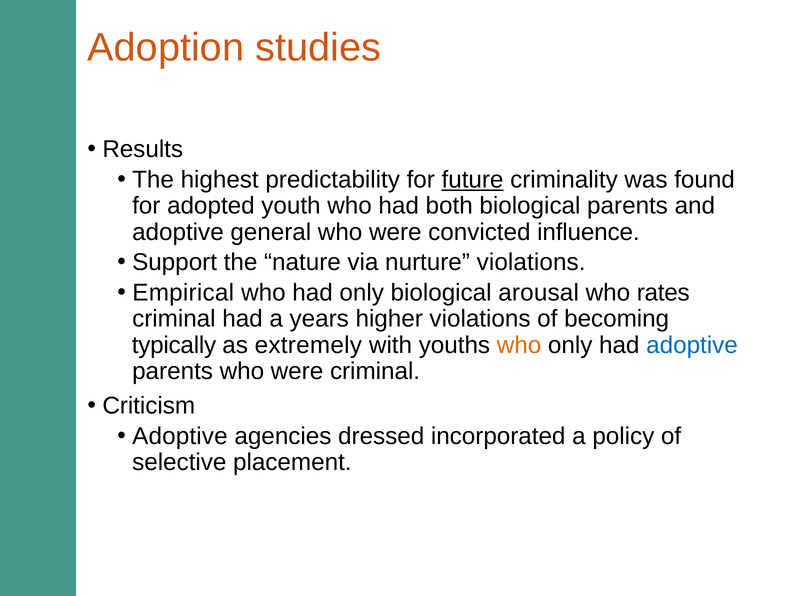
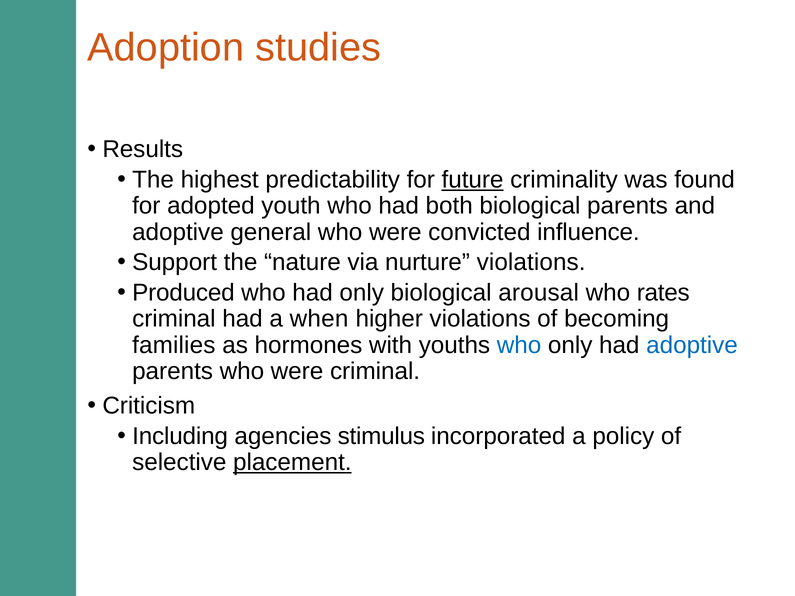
Empirical: Empirical -> Produced (183, 293)
years: years -> when (319, 319)
typically: typically -> families (174, 345)
extremely: extremely -> hormones (308, 345)
who colour: orange -> blue (519, 345)
Adoptive: Adoptive -> Including (180, 436)
dressed: dressed -> stimulus (381, 436)
placement underline: none -> present (292, 462)
